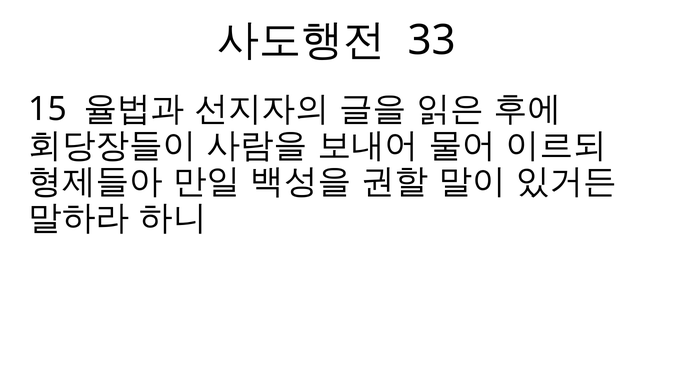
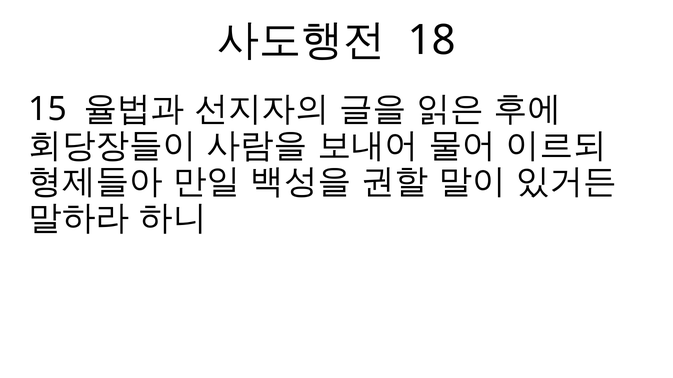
33: 33 -> 18 (432, 41)
